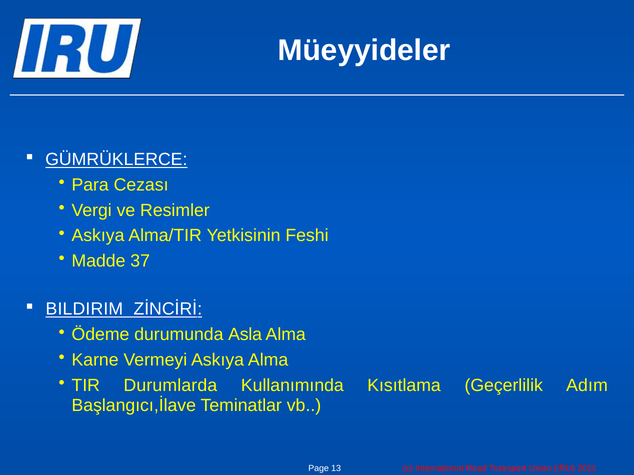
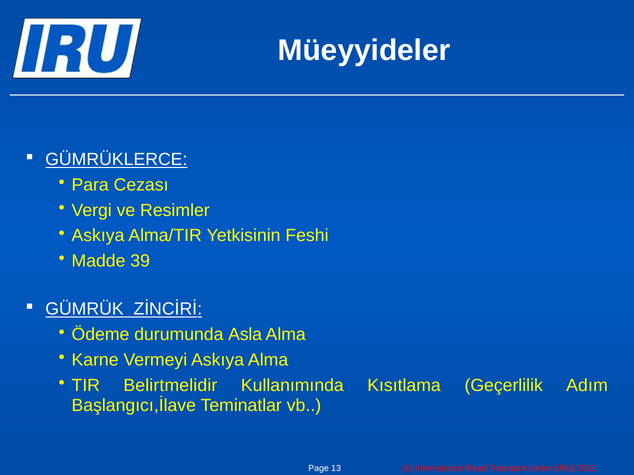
37: 37 -> 39 (140, 261)
BILDIRIM: BILDIRIM -> GÜMRÜK (84, 310)
Durumlarda: Durumlarda -> Belirtmelidir (170, 386)
